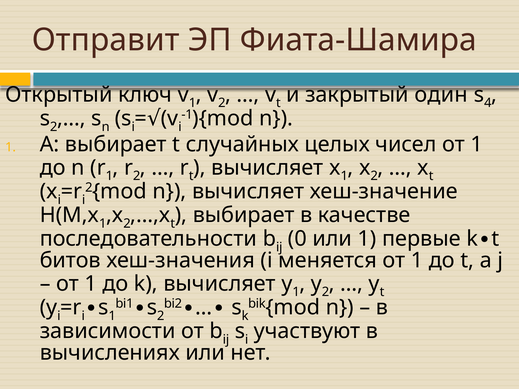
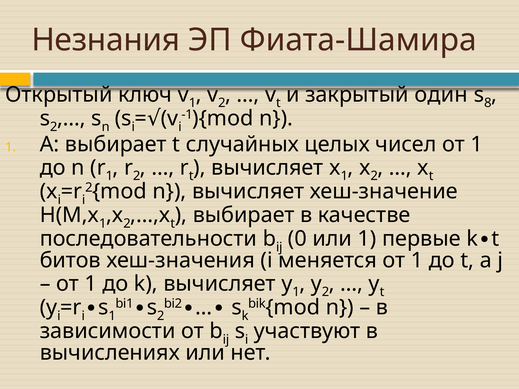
Отправит: Отправит -> Незнания (106, 40)
4: 4 -> 8 (488, 103)
